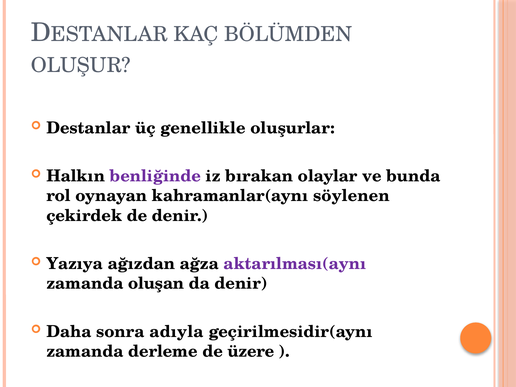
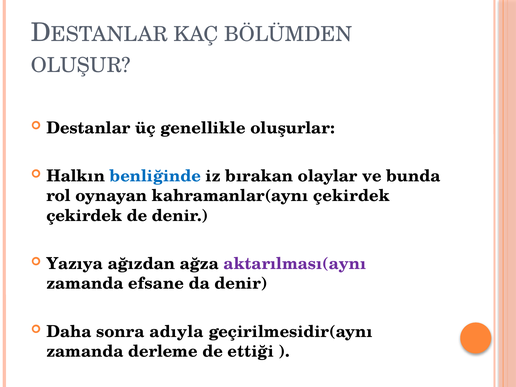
benliğinde colour: purple -> blue (155, 176)
kahramanlar(aynı söylenen: söylenen -> çekirdek (352, 196)
oluşan: oluşan -> efsane (156, 284)
üzere: üzere -> ettiği (251, 351)
